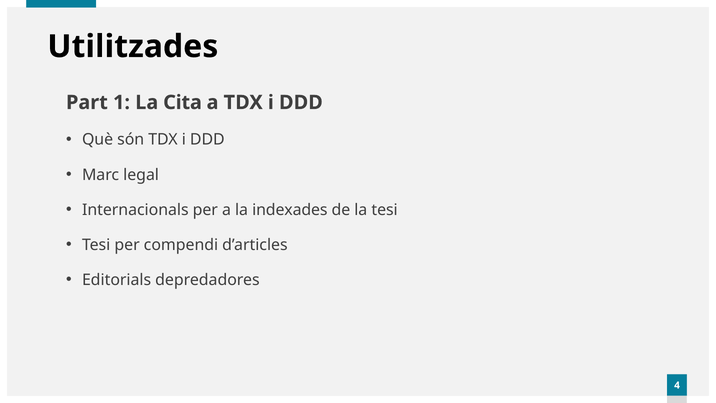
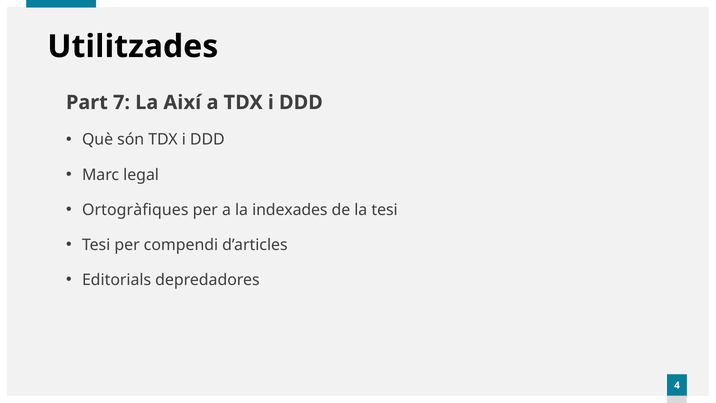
1: 1 -> 7 (122, 102)
Cita: Cita -> Així (182, 102)
Internacionals: Internacionals -> Ortogràfiques (135, 210)
